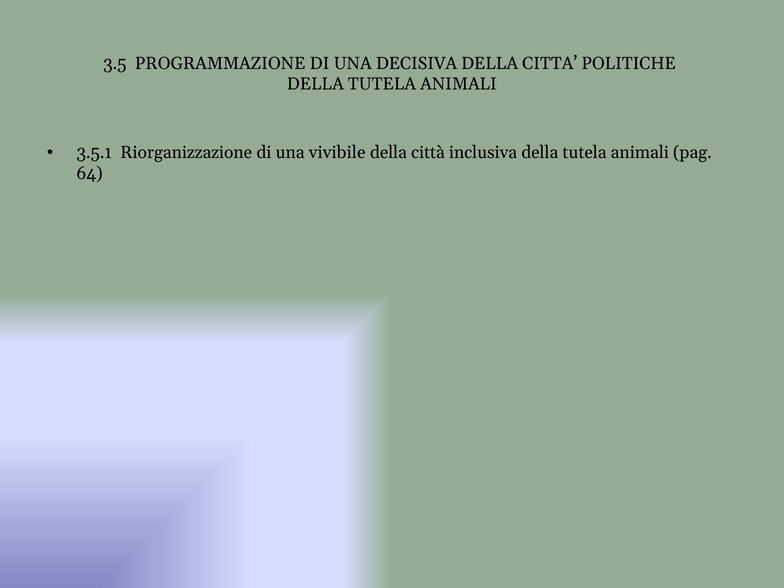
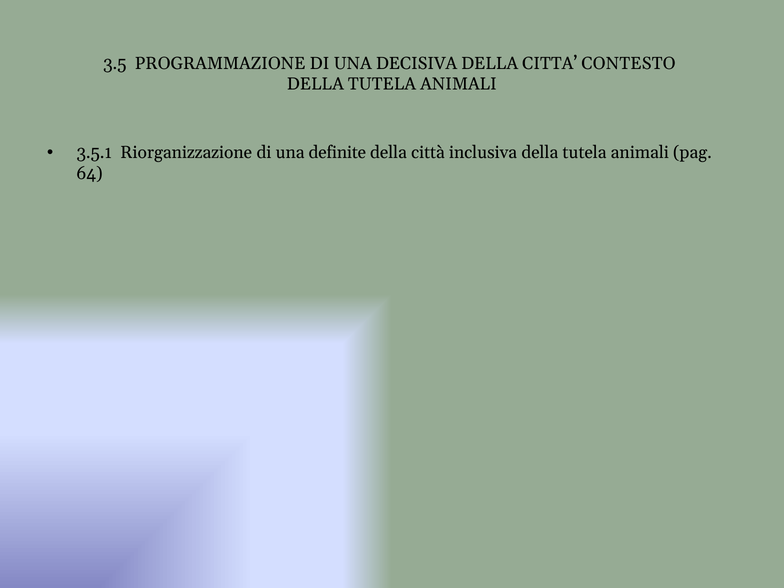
POLITICHE: POLITICHE -> CONTESTO (629, 63)
vivibile: vivibile -> definite (337, 153)
